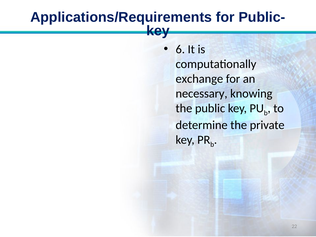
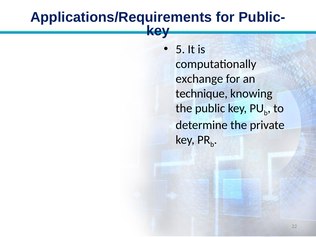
6: 6 -> 5 (180, 49)
necessary: necessary -> technique (202, 94)
